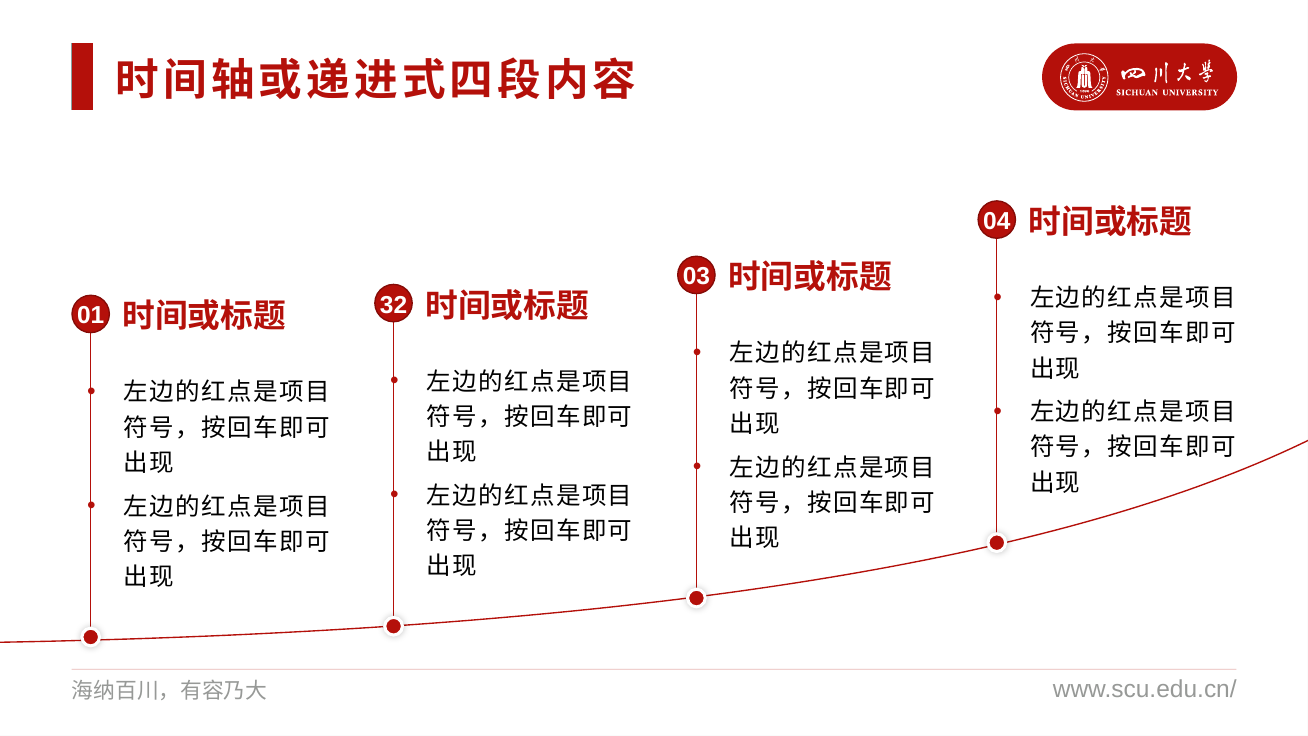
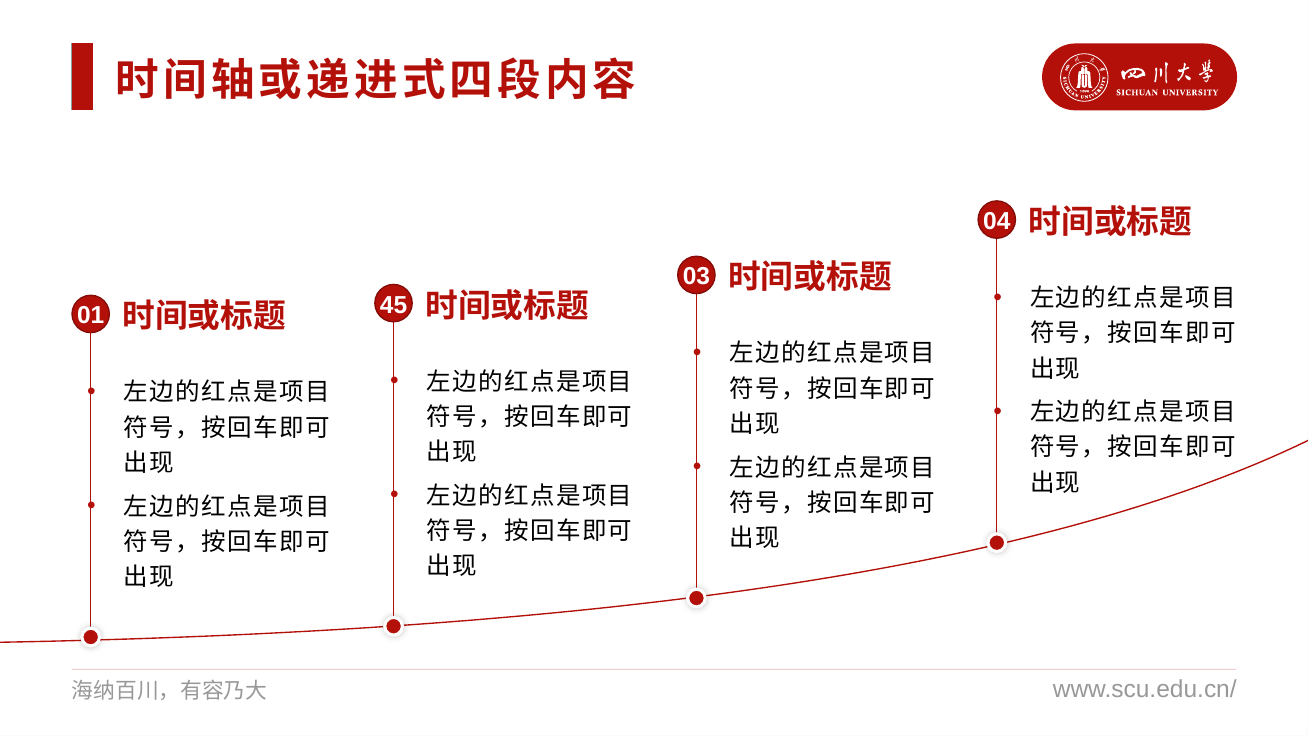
32: 32 -> 45 (394, 305)
